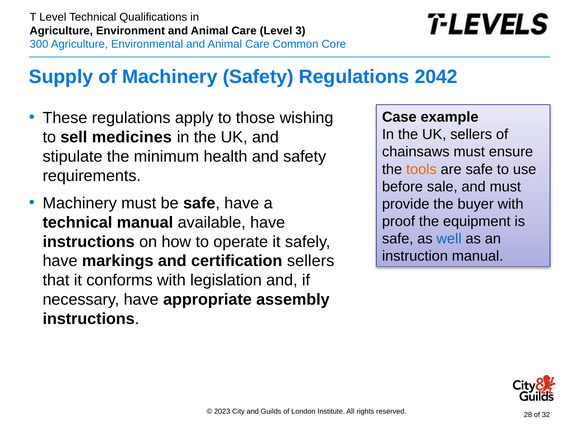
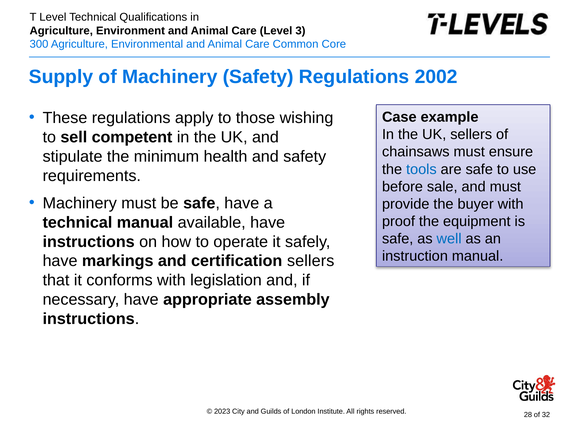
2042: 2042 -> 2002 (436, 77)
medicines: medicines -> competent (132, 137)
tools colour: orange -> blue (421, 169)
